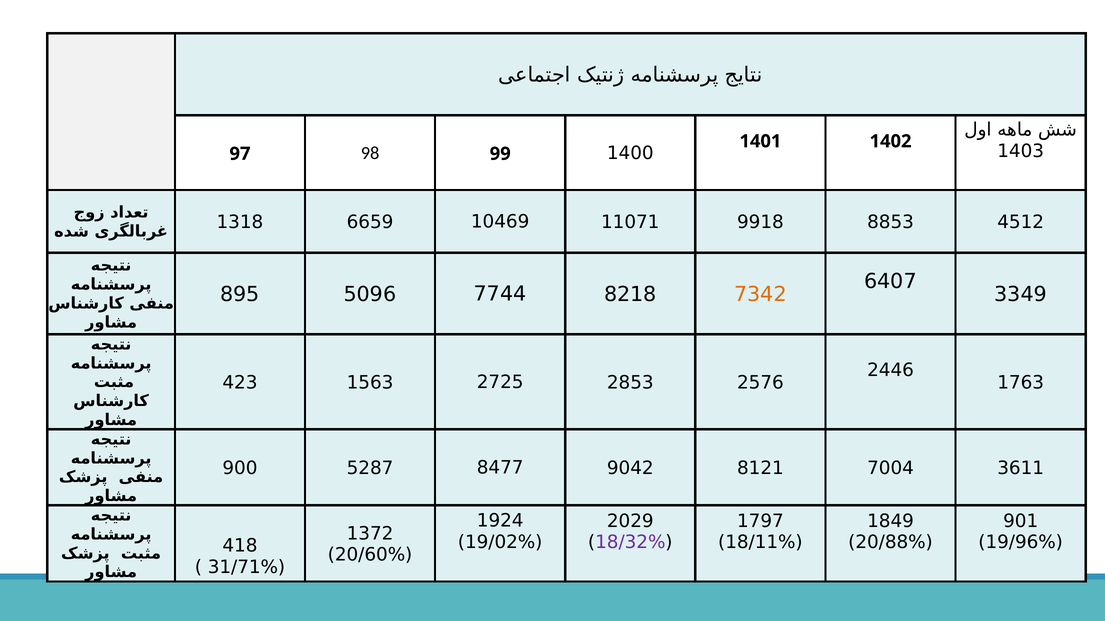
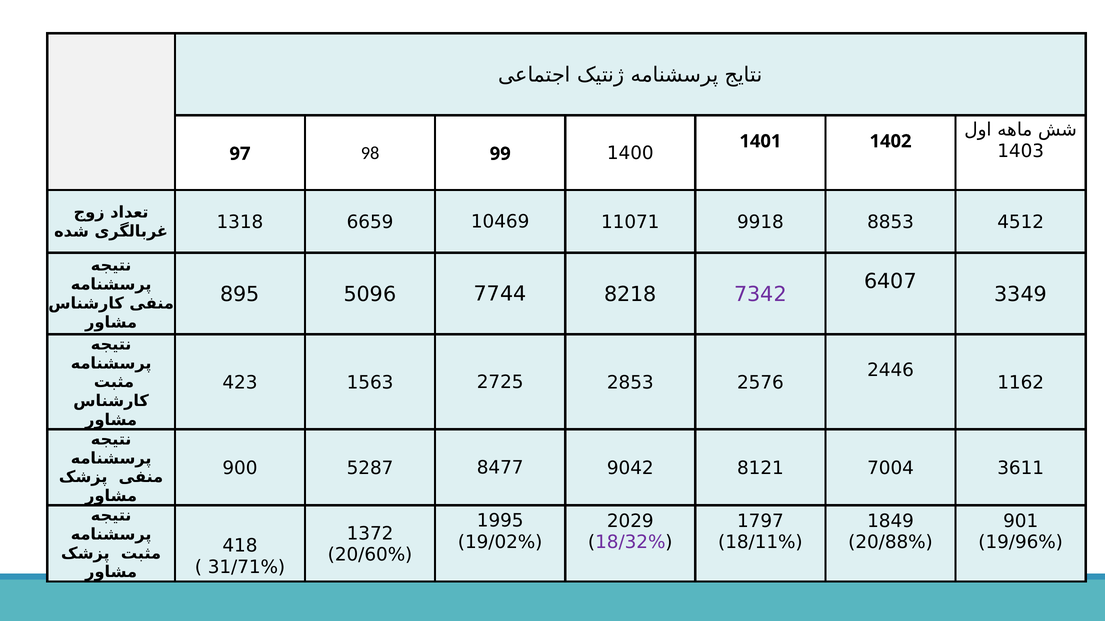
7342 colour: orange -> purple (760, 295)
1763: 1763 -> 1162 (1021, 383)
1924: 1924 -> 1995 (500, 521)
